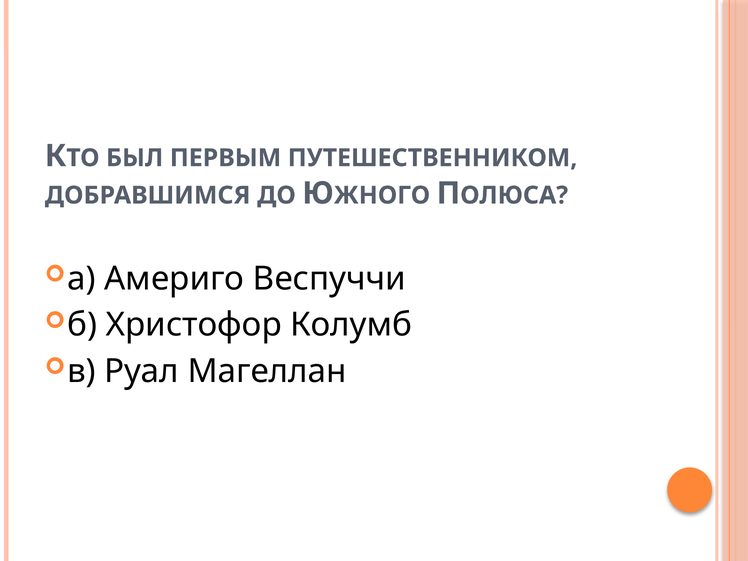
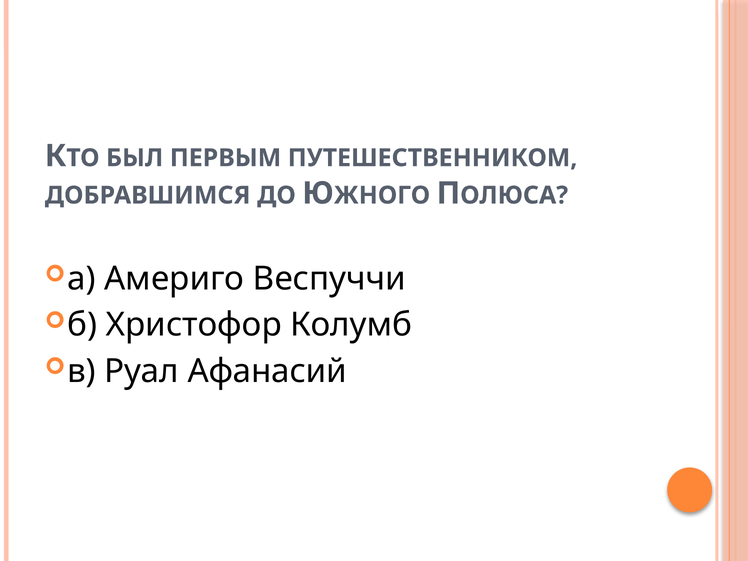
Магеллан: Магеллан -> Афанасий (267, 371)
